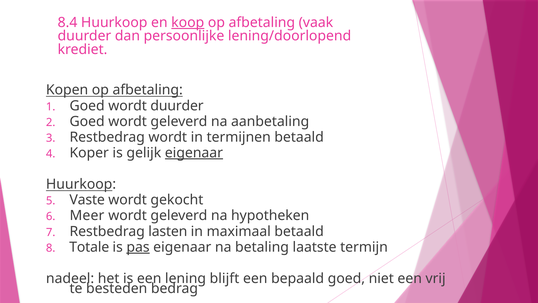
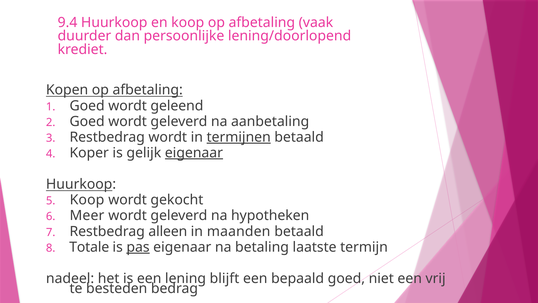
8.4: 8.4 -> 9.4 (68, 23)
koop underline: present -> none (188, 23)
wordt duurder: duurder -> geleend (177, 106)
termijnen underline: none -> present (239, 137)
Vaste: Vaste -> Koop (87, 200)
lasten: lasten -> alleen (168, 231)
maximaal: maximaal -> maanden (239, 231)
